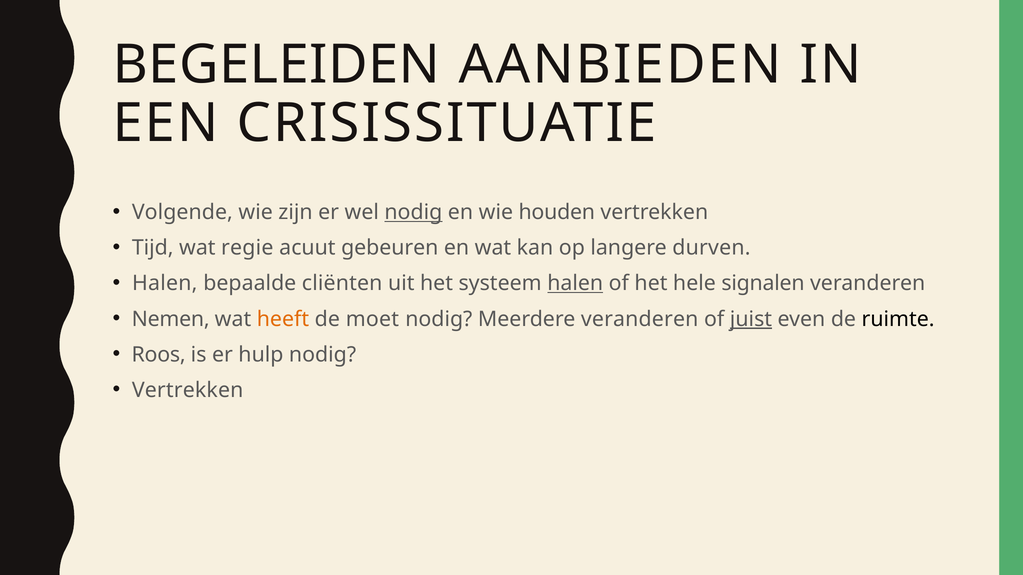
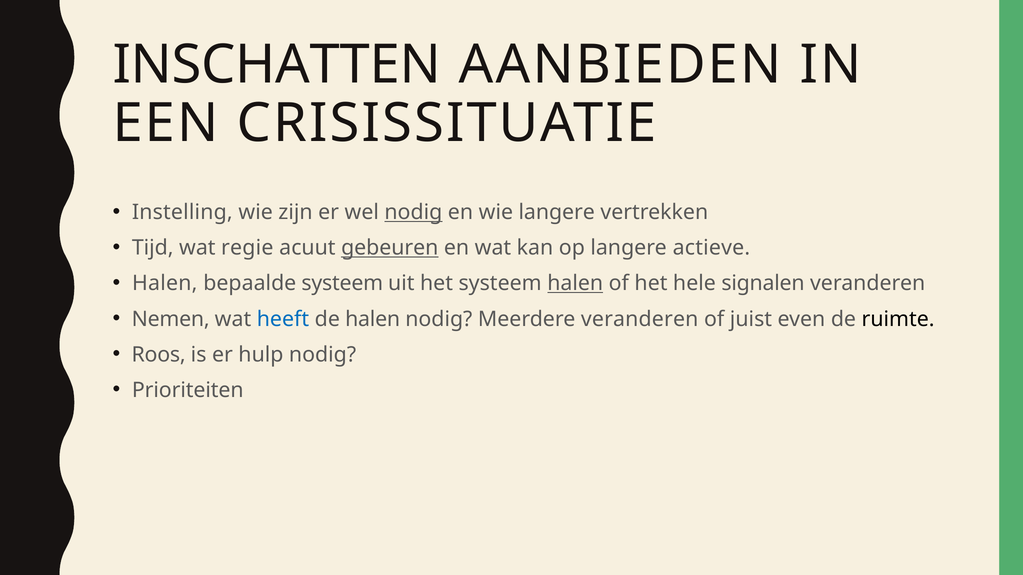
BEGELEIDEN: BEGELEIDEN -> INSCHATTEN (277, 65)
Volgende: Volgende -> Instelling (182, 212)
wie houden: houden -> langere (557, 212)
gebeuren underline: none -> present (390, 248)
durven: durven -> actieve (711, 248)
bepaalde cliënten: cliënten -> systeem (342, 284)
heeft colour: orange -> blue (283, 319)
de moet: moet -> halen (373, 319)
juist underline: present -> none (751, 319)
Vertrekken: Vertrekken -> Prioriteiten (188, 390)
